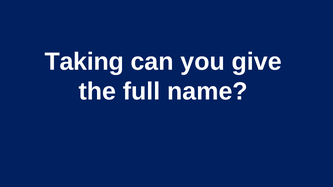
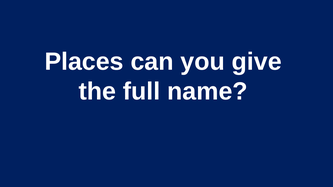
Taking: Taking -> Places (84, 62)
